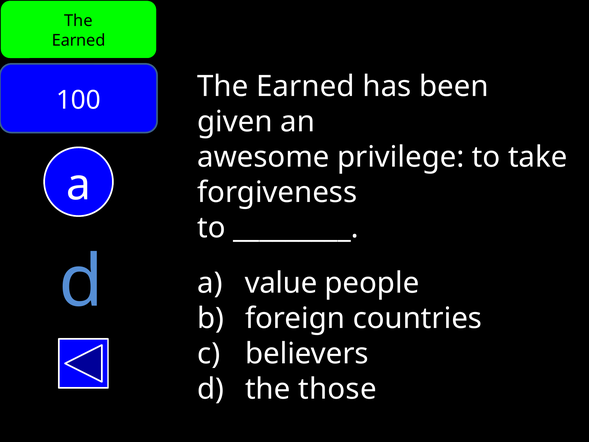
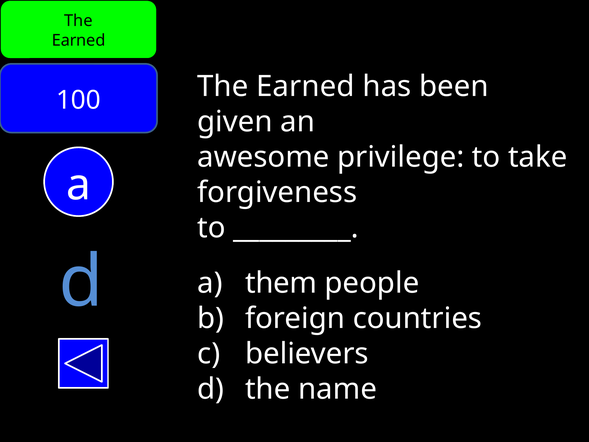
value: value -> them (281, 283)
those: those -> name (338, 389)
